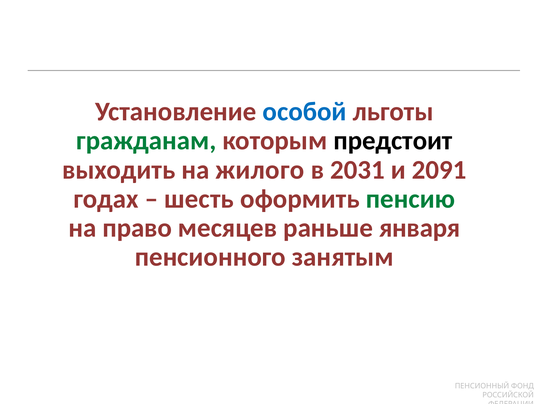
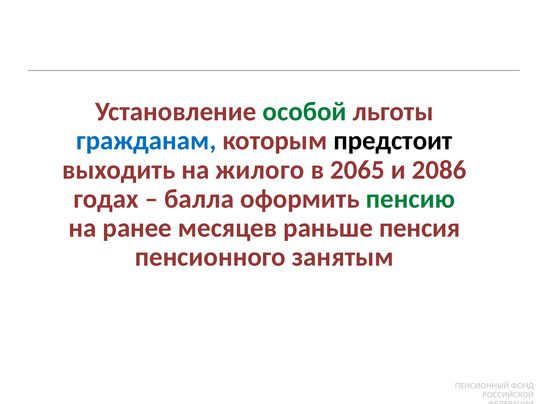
особой colour: blue -> green (305, 112)
гражданам colour: green -> blue (146, 141)
2031: 2031 -> 2065 (357, 170)
2091: 2091 -> 2086 (439, 170)
шесть: шесть -> балла (199, 199)
право: право -> ранее (137, 228)
января: января -> пенсия (420, 228)
